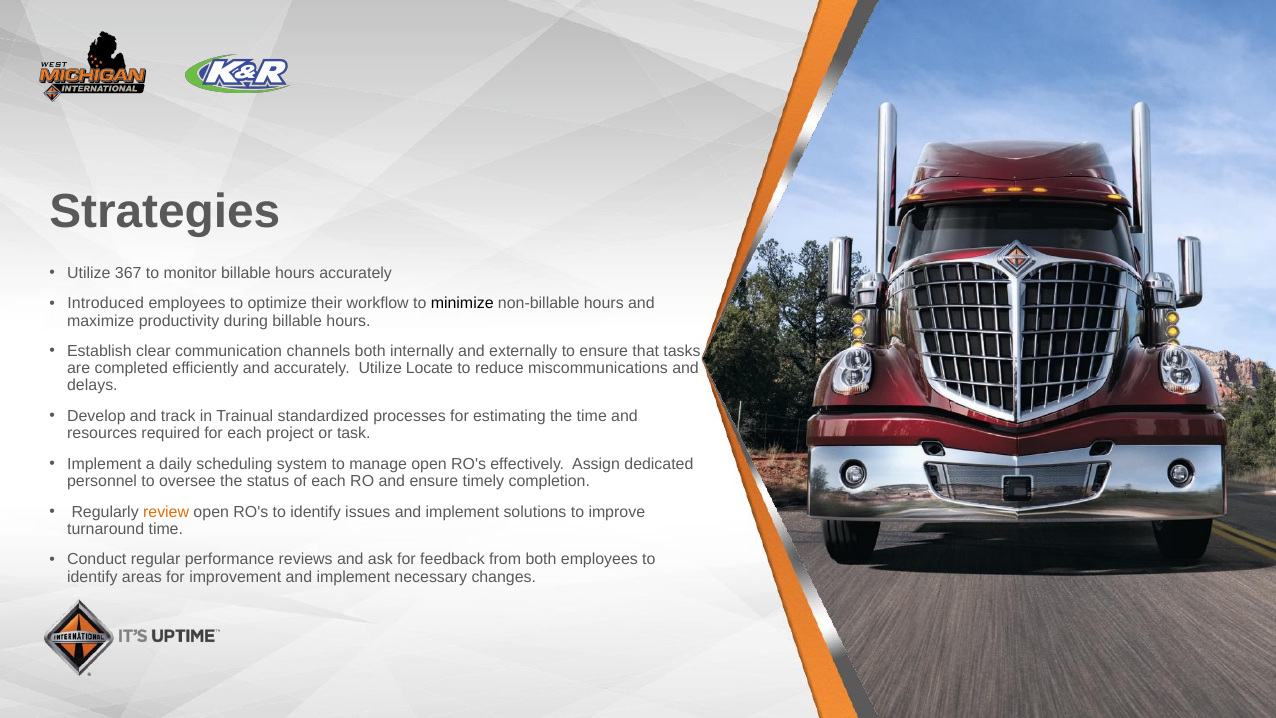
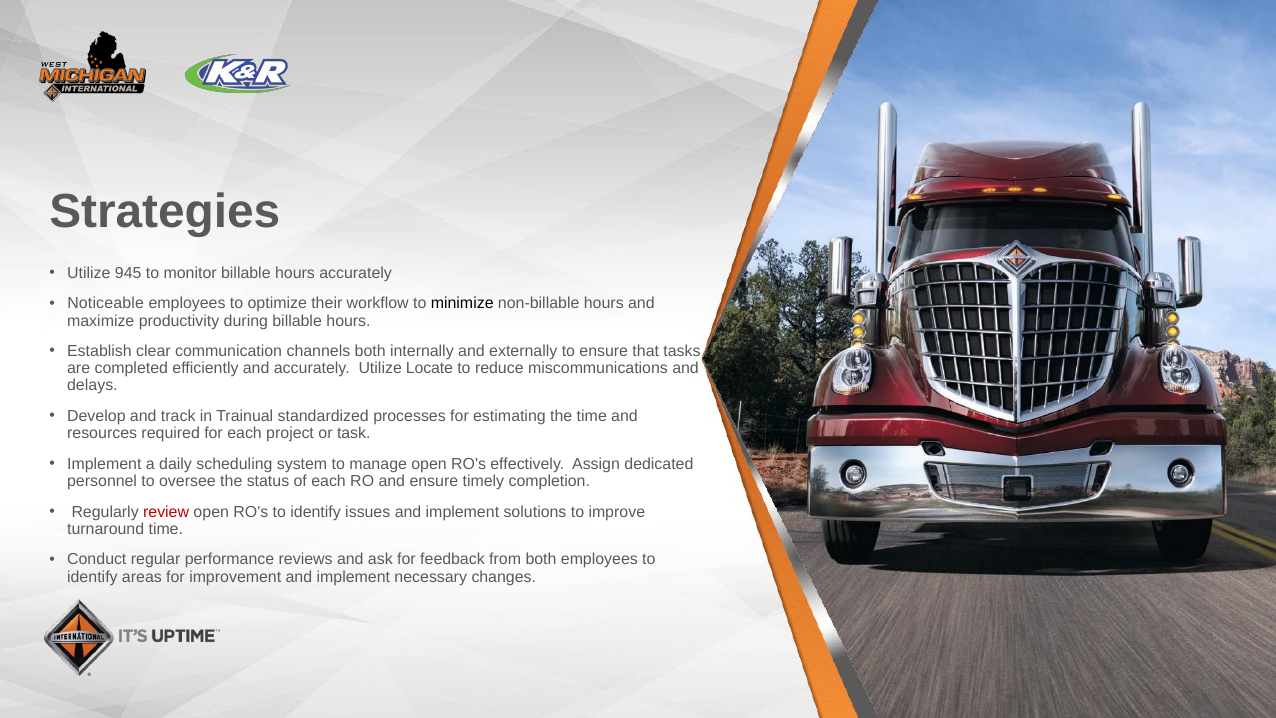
367: 367 -> 945 (128, 273)
Introduced: Introduced -> Noticeable (106, 303)
review colour: orange -> red (166, 512)
